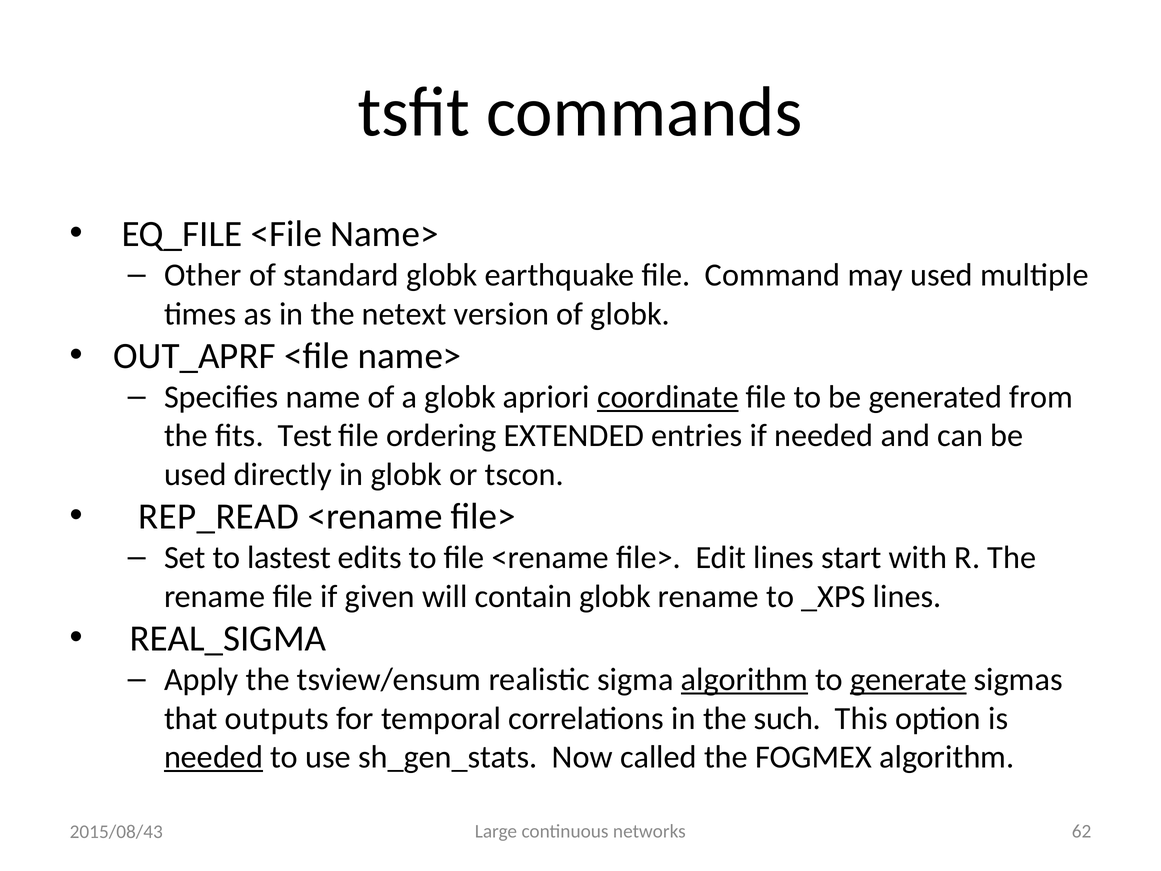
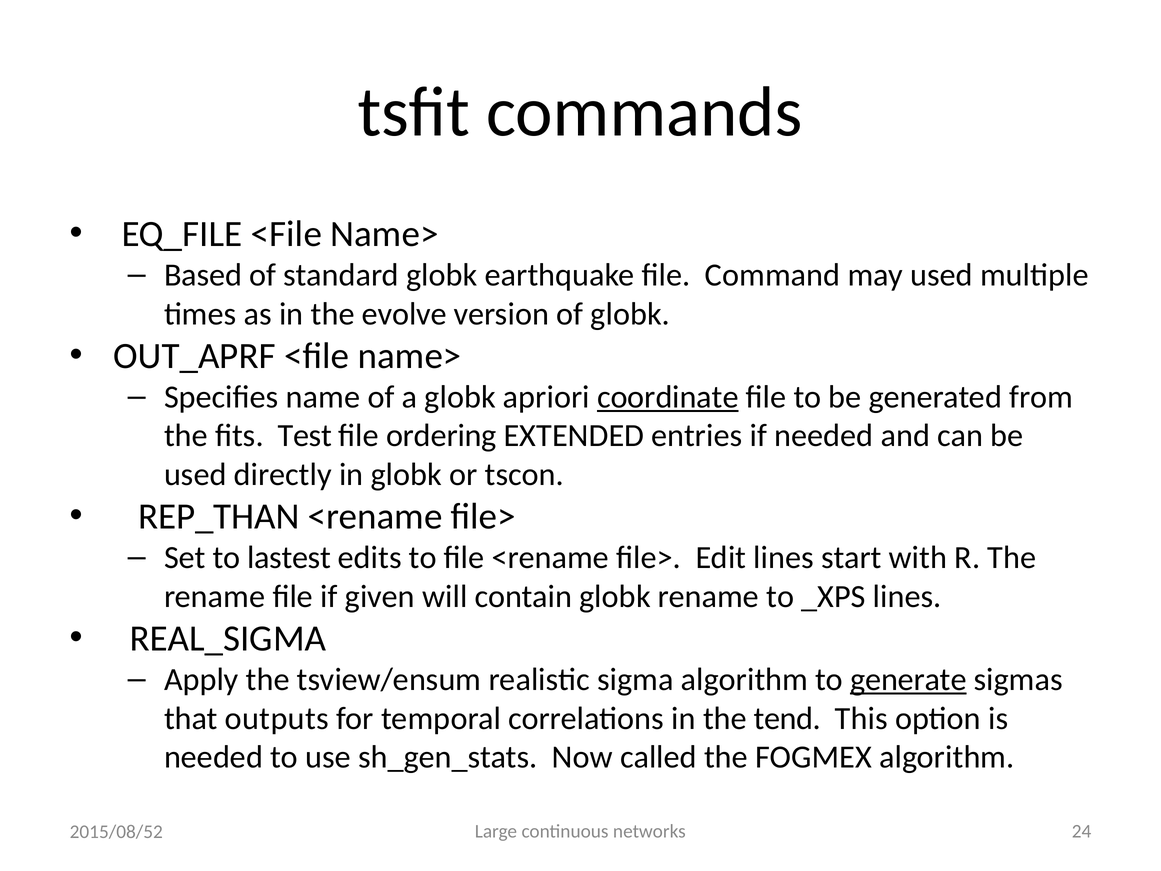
Other: Other -> Based (203, 275)
netext: netext -> evolve (404, 314)
REP_READ: REP_READ -> REP_THAN (219, 516)
algorithm underline: present -> none (744, 680)
such: such -> tend (787, 718)
needed underline: present -> none (213, 757)
62: 62 -> 24 (1082, 831)
2015/08/43: 2015/08/43 -> 2015/08/52 (116, 832)
